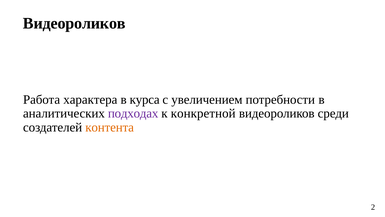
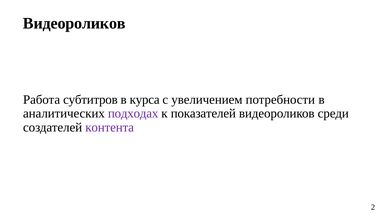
характера: характера -> субтитров (90, 99)
конкретной: конкретной -> показателей (203, 113)
контента colour: orange -> purple (110, 127)
